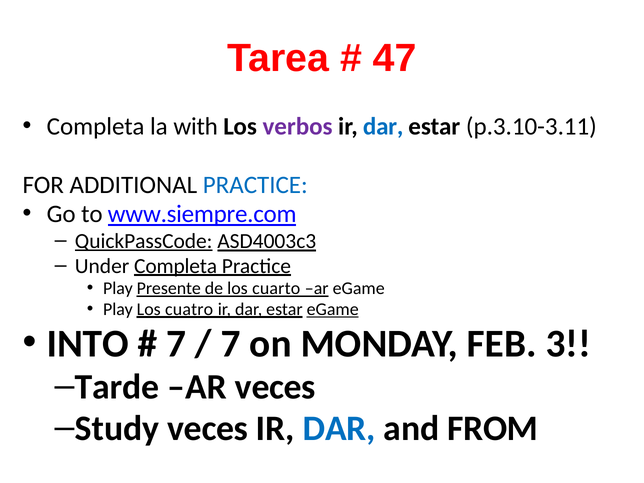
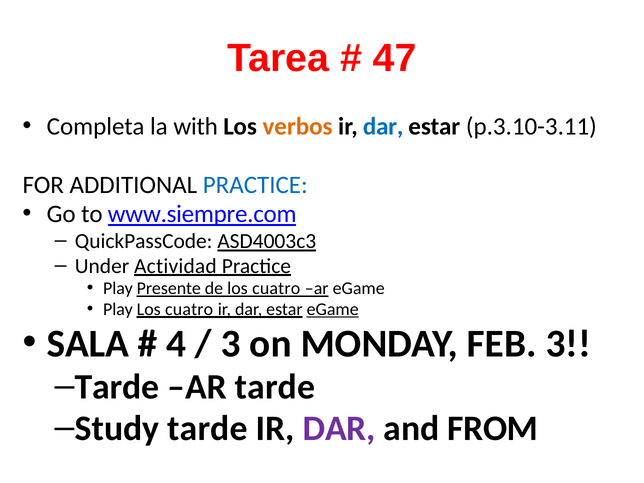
verbos colour: purple -> orange (298, 127)
QuickPassCode underline: present -> none (144, 241)
Under Completa: Completa -> Actividad (175, 266)
de los cuarto: cuarto -> cuatro (276, 289)
INTO: INTO -> SALA (88, 344)
7: 7 -> 4 (176, 344)
7: 7 -> 3 (231, 344)
AR veces: veces -> tarde (275, 387)
Study veces: veces -> tarde (207, 429)
DAR colour: blue -> purple (339, 429)
